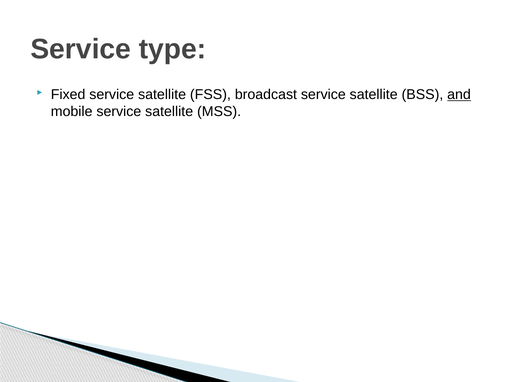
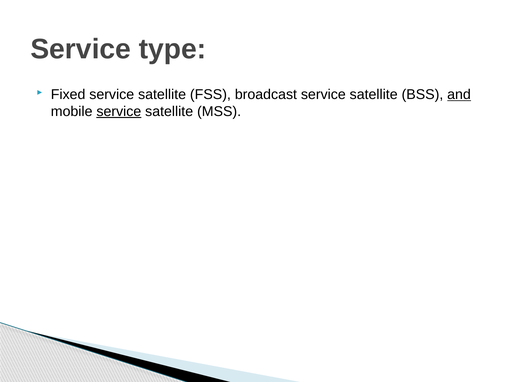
service underline: none -> present (119, 111)
